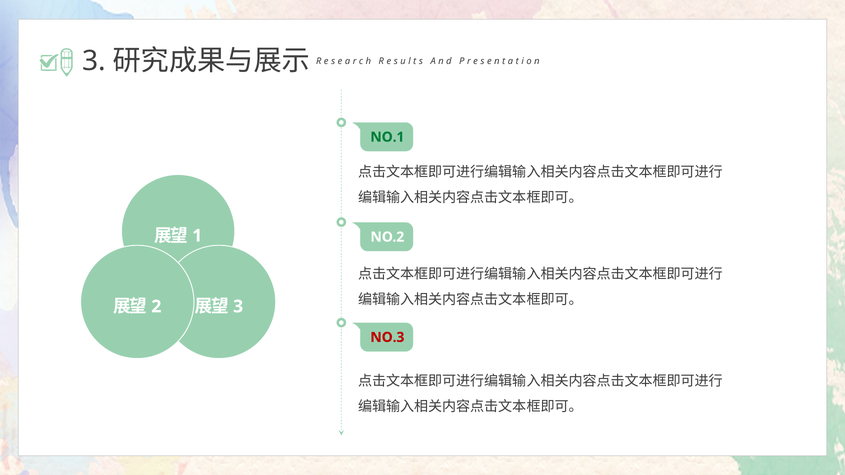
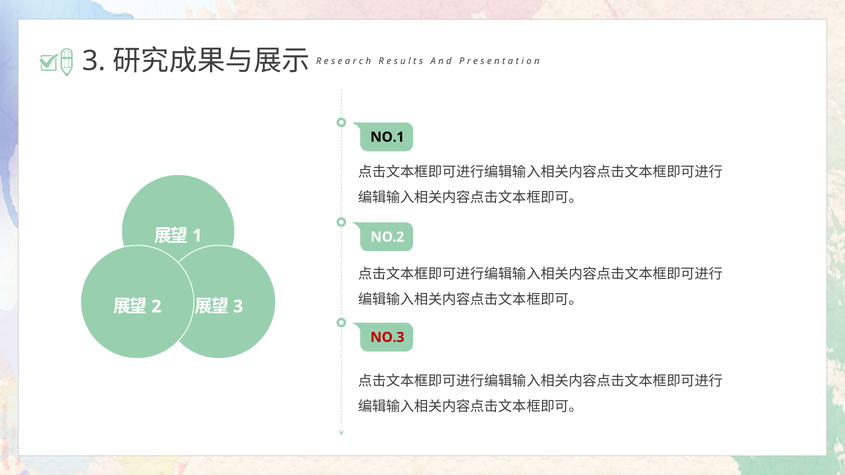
NO.1 colour: green -> black (387, 137)
